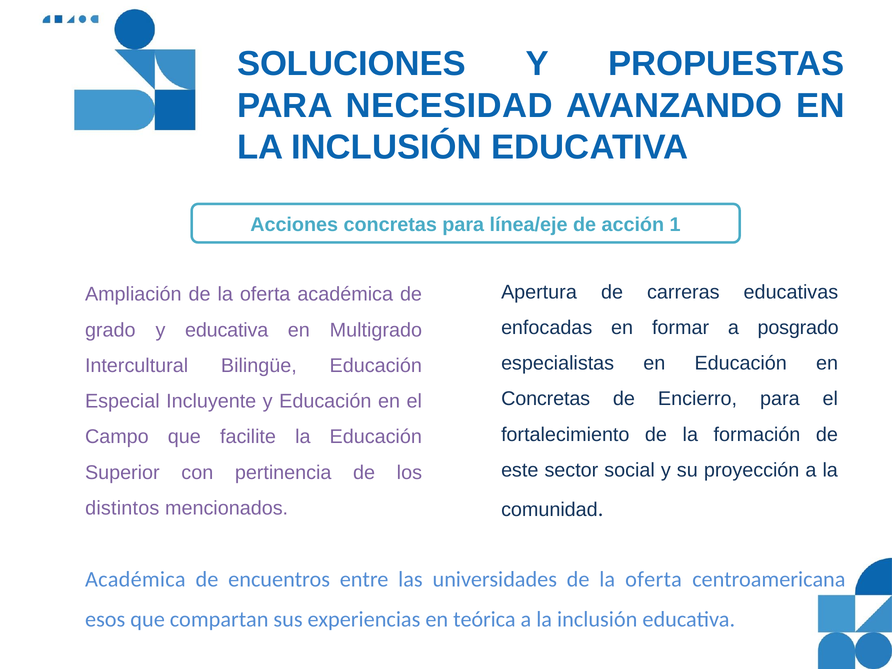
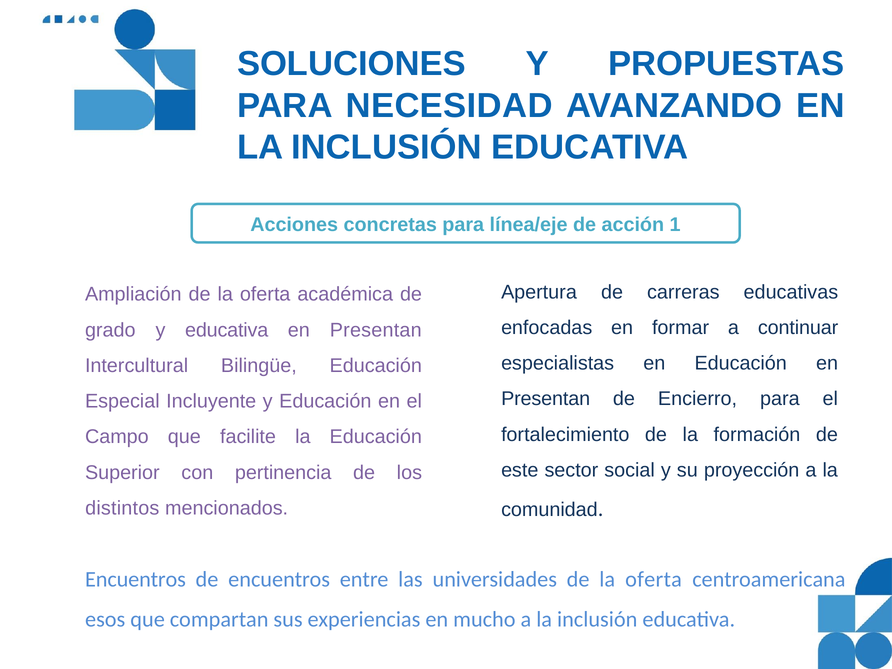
posgrado: posgrado -> continuar (798, 328)
Multigrado: Multigrado -> Presentan (376, 330)
Concretas: Concretas -> Presentan (546, 399)
Académica: Académica -> Encuentros (136, 580)
teórica: teórica -> mucho (484, 620)
